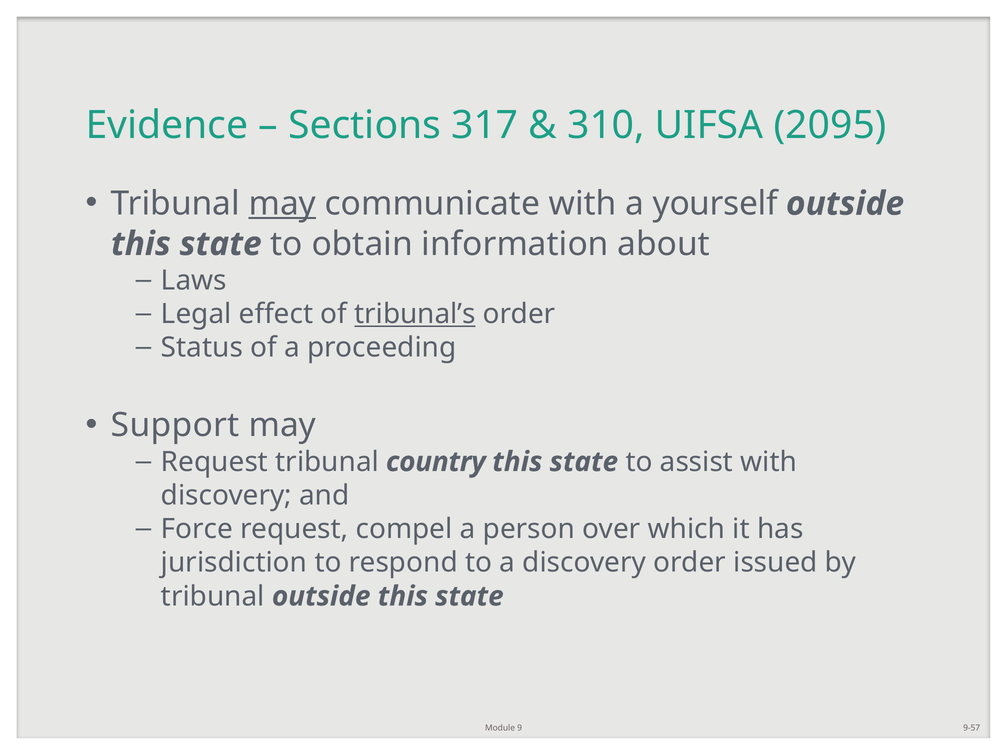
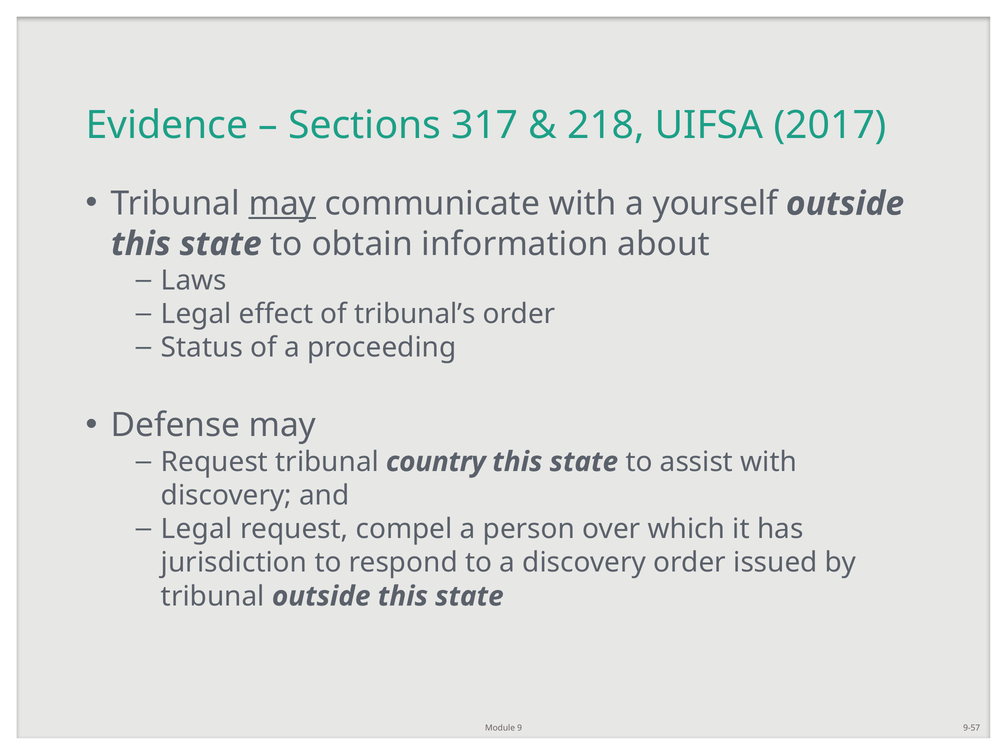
310: 310 -> 218 (606, 125)
2095: 2095 -> 2017 (830, 125)
tribunal’s underline: present -> none (415, 314)
Support: Support -> Defense (175, 425)
Force: Force -> Legal (197, 529)
